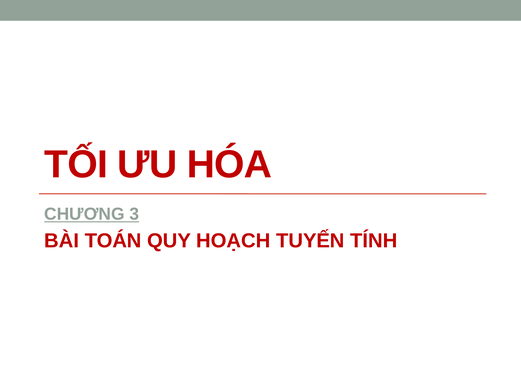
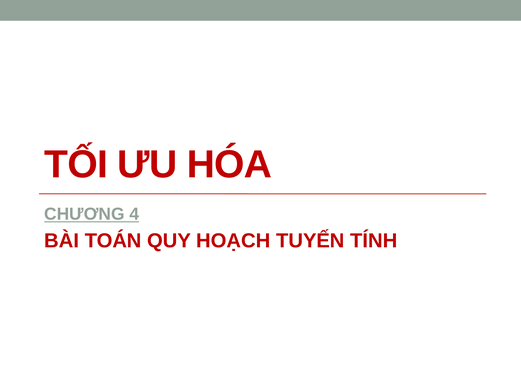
3: 3 -> 4 (134, 214)
